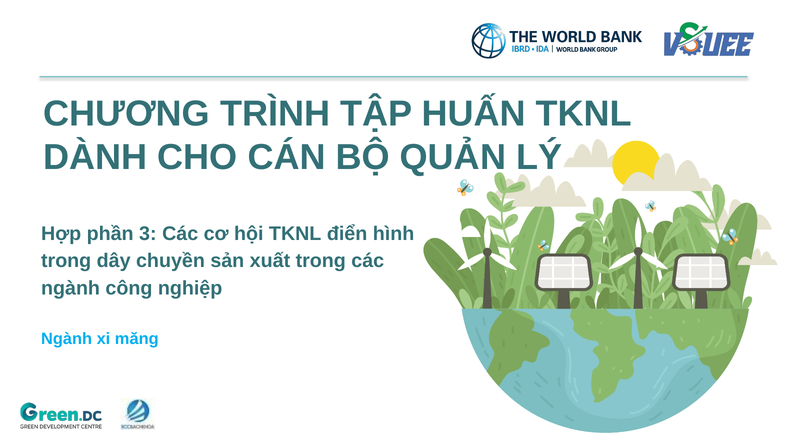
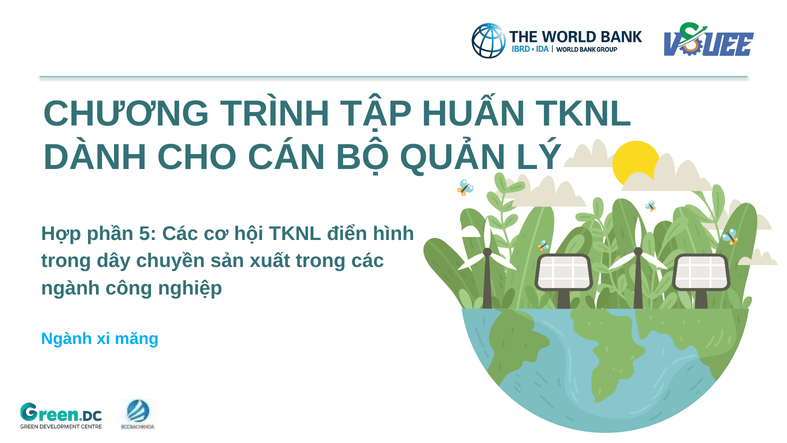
3: 3 -> 5 (148, 234)
